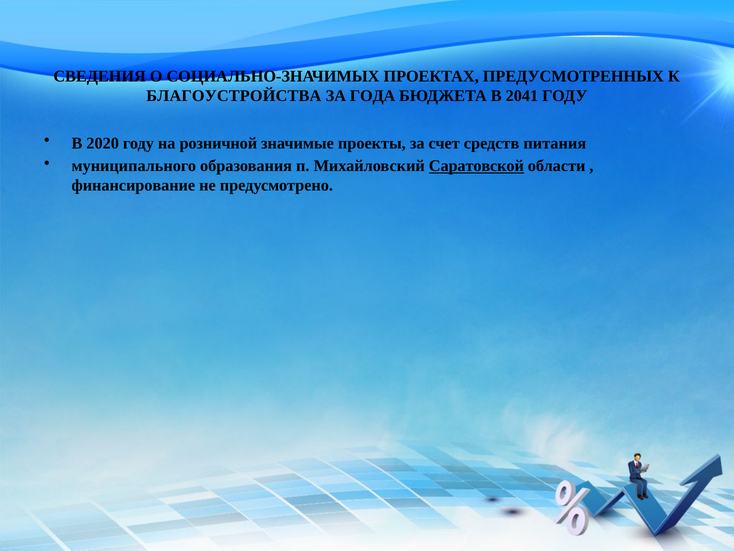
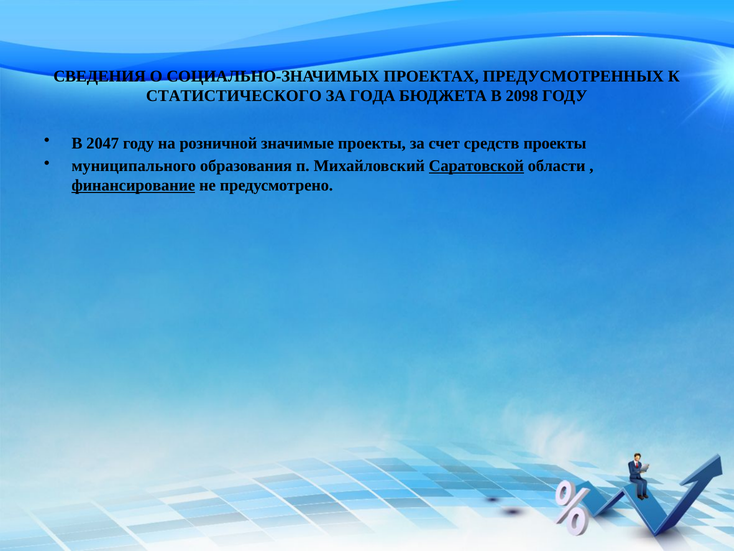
БЛАГОУСТРОЙСТВА: БЛАГОУСТРОЙСТВА -> СТАТИСТИЧЕСКОГО (234, 96)
2041: 2041 -> 2098 (522, 96)
2020: 2020 -> 2047 (103, 143)
средств питания: питания -> проекты (555, 143)
финансирование underline: none -> present (133, 185)
